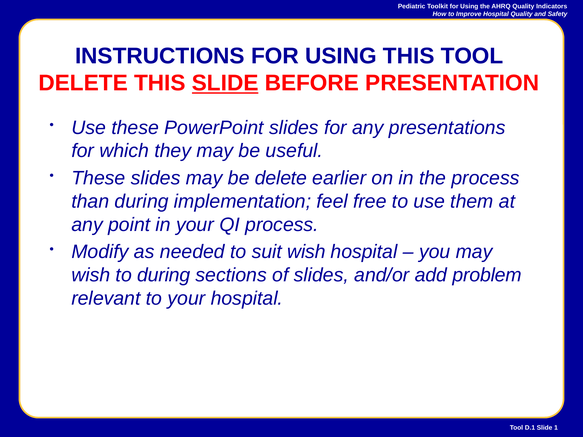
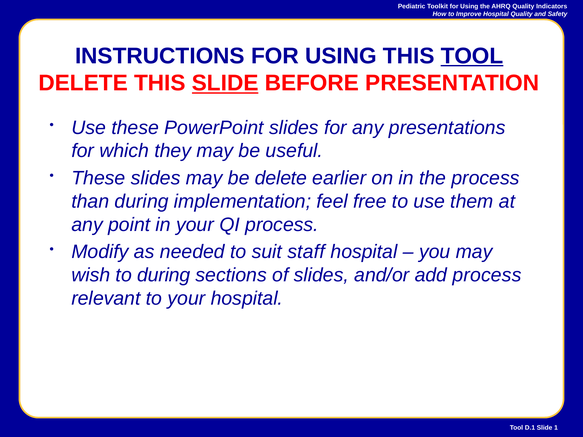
TOOL underline: none -> present (472, 56)
suit wish: wish -> staff (306, 252)
add problem: problem -> process (487, 275)
